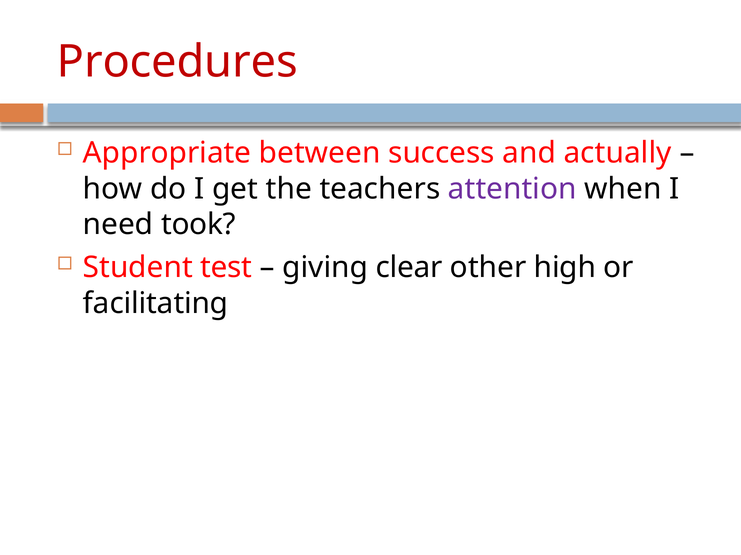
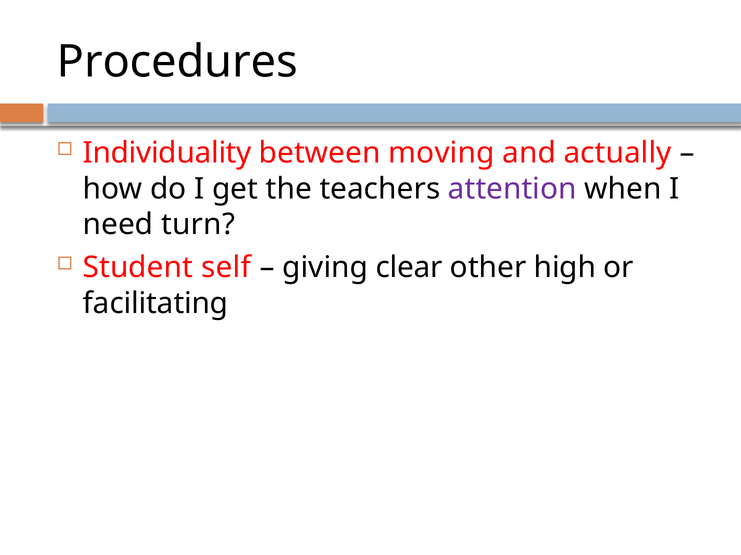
Procedures colour: red -> black (177, 62)
Appropriate: Appropriate -> Individuality (167, 153)
success: success -> moving (441, 153)
took: took -> turn (198, 225)
test: test -> self (226, 268)
